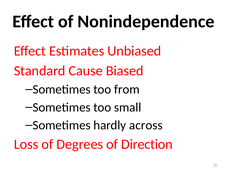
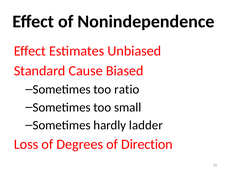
from: from -> ratio (127, 89)
across: across -> ladder (146, 125)
